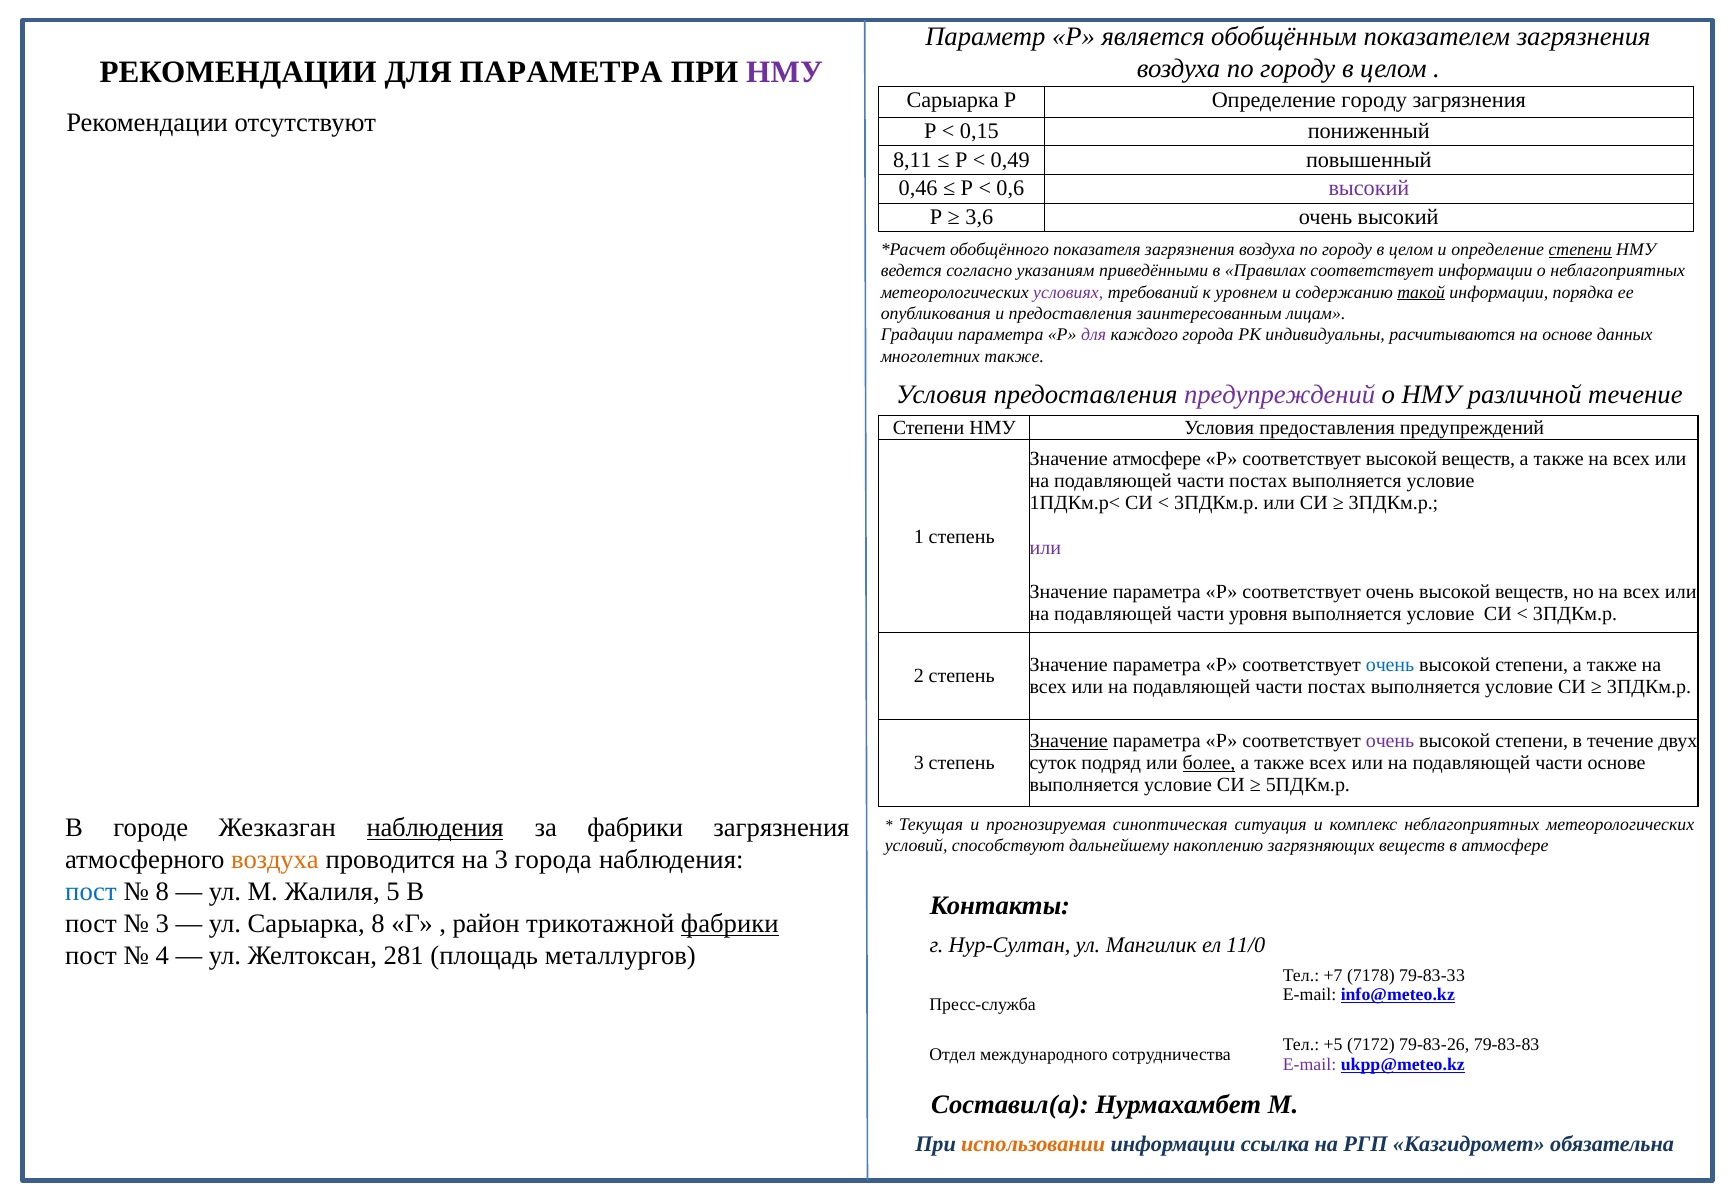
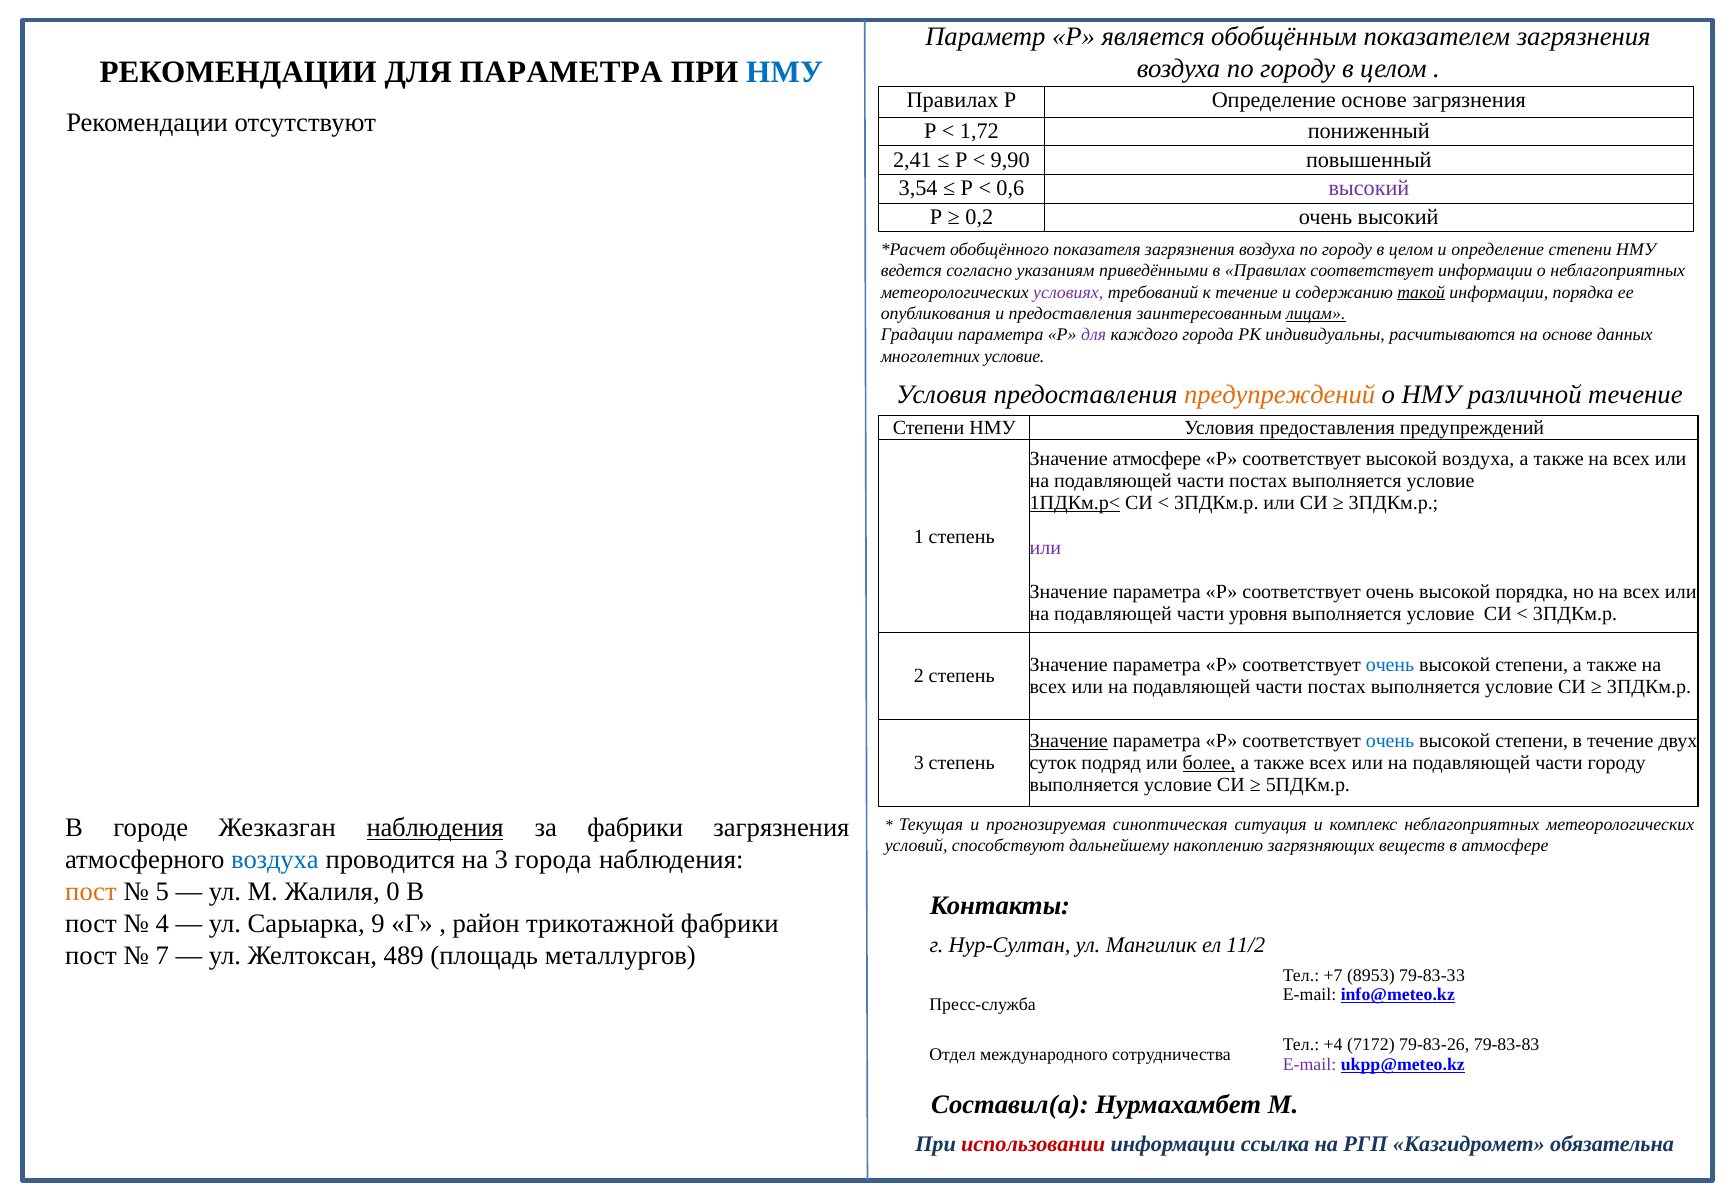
НМУ colour: purple -> blue (785, 72)
Сарыарка: Сарыарка -> Правилах (953, 101)
Определение городу: городу -> основе (1374, 101)
0,15: 0,15 -> 1,72 (979, 131)
8,11: 8,11 -> 2,41 (912, 160)
0,49: 0,49 -> 9,90 (1010, 160)
0,46: 0,46 -> 3,54 (918, 188)
3,6: 3,6 -> 0,2 (979, 217)
степени underline: present -> none (1580, 250)
к уровнем: уровнем -> течение (1247, 292)
лицам underline: none -> present (1316, 314)
многолетних также: также -> условие (1014, 356)
предупреждений colour: purple -> orange (1280, 395)
соответствует высокой веществ: веществ -> воздуха (1478, 459)
1ПДКм.р< underline: none -> present (1075, 503)
очень высокой веществ: веществ -> порядка (1532, 592)
очень colour: purple -> blue (1390, 741)
части основе: основе -> городу (1617, 763)
воздуха colour: orange -> blue (275, 860)
пост colour: blue -> orange (91, 892)
8: 8 -> 5 (162, 892)
5: 5 -> 0 (393, 892)
3: 3 -> 4 (162, 924)
Сарыарка 8: 8 -> 9 (378, 924)
фабрики underline: present -> none (730, 924)
11/0: 11/0 -> 11/2 (1246, 945)
4: 4 -> 7 (162, 956)
281: 281 -> 489 (404, 956)
7178: 7178 -> 8953 (1371, 975)
+5: +5 -> +4 (1333, 1045)
использовании colour: orange -> red (1033, 1144)
